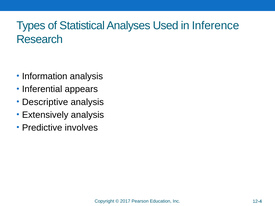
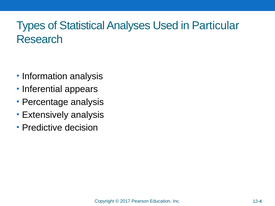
Inference: Inference -> Particular (216, 26)
Descriptive: Descriptive -> Percentage (45, 102)
involves: involves -> decision (81, 128)
